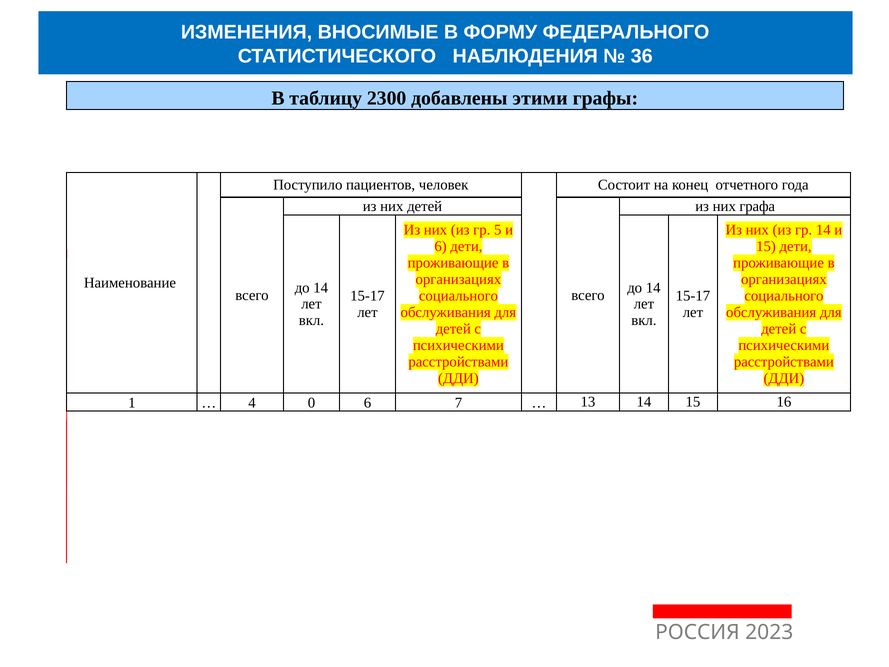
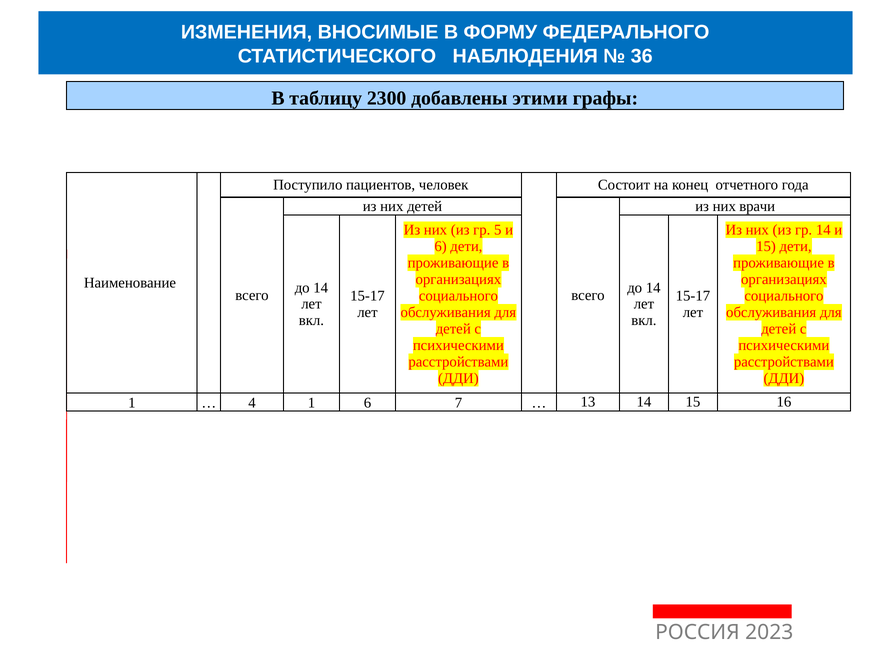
графа: графа -> врачи (757, 206)
4 0: 0 -> 1 (311, 403)
